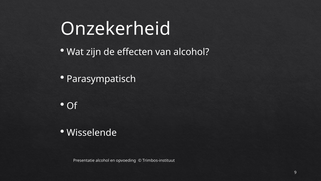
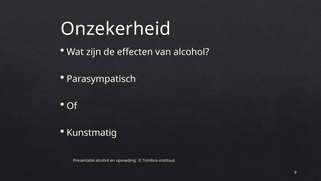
Wisselende: Wisselende -> Kunstmatig (92, 133)
